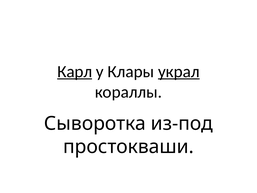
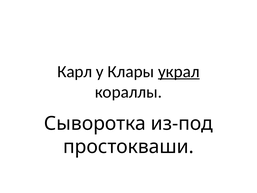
Карл underline: present -> none (75, 71)
